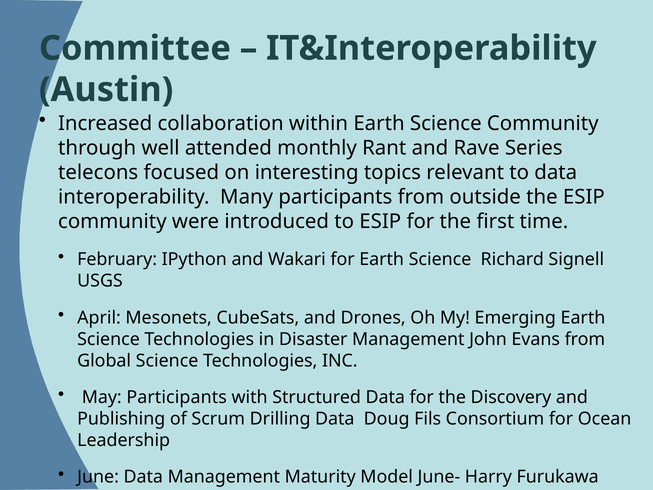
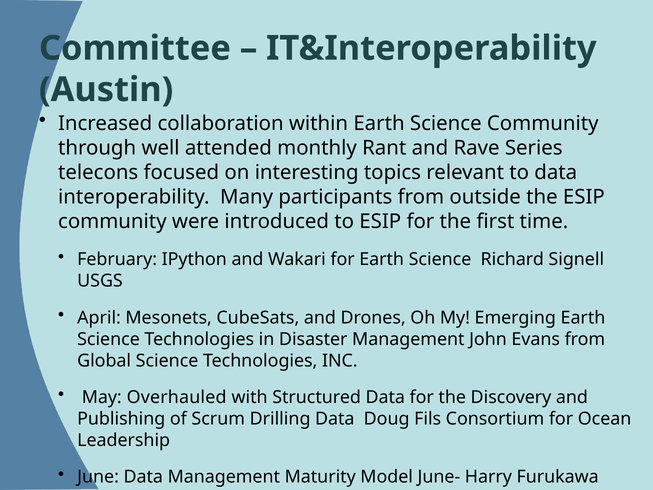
May Participants: Participants -> Overhauled (177, 397)
